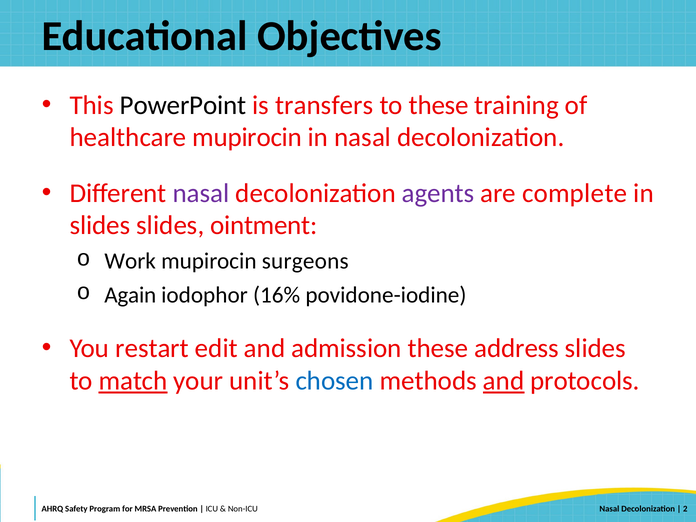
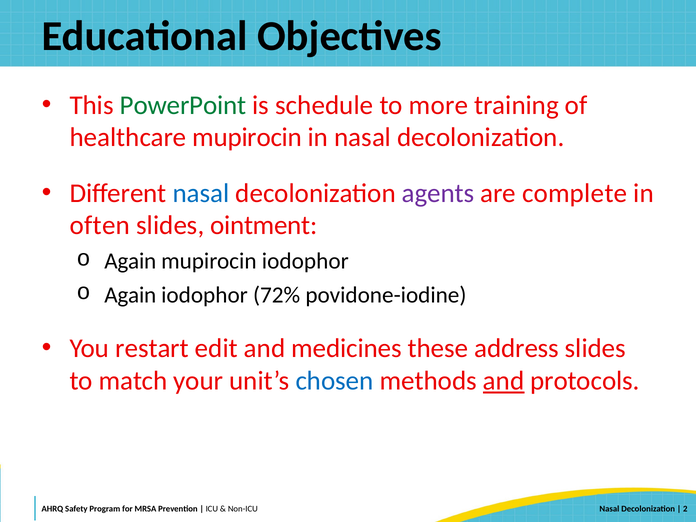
PowerPoint colour: black -> green (183, 105)
transfers: transfers -> schedule (324, 105)
to these: these -> more (438, 105)
nasal colour: purple -> blue (201, 193)
slides: slides -> often (100, 226)
Work: Work -> Again (130, 261)
mupirocin surgeons: surgeons -> iodophor (305, 261)
16%: 16% -> 72% (277, 295)
admission: admission -> medicines (346, 348)
match underline: present -> none (133, 381)
